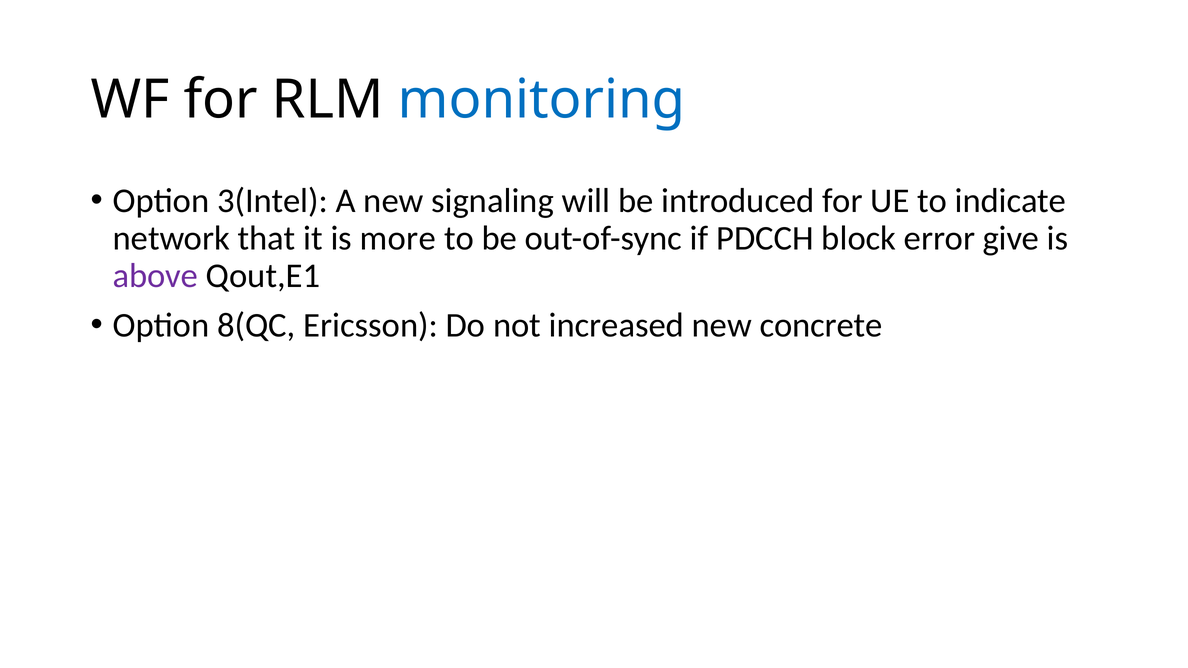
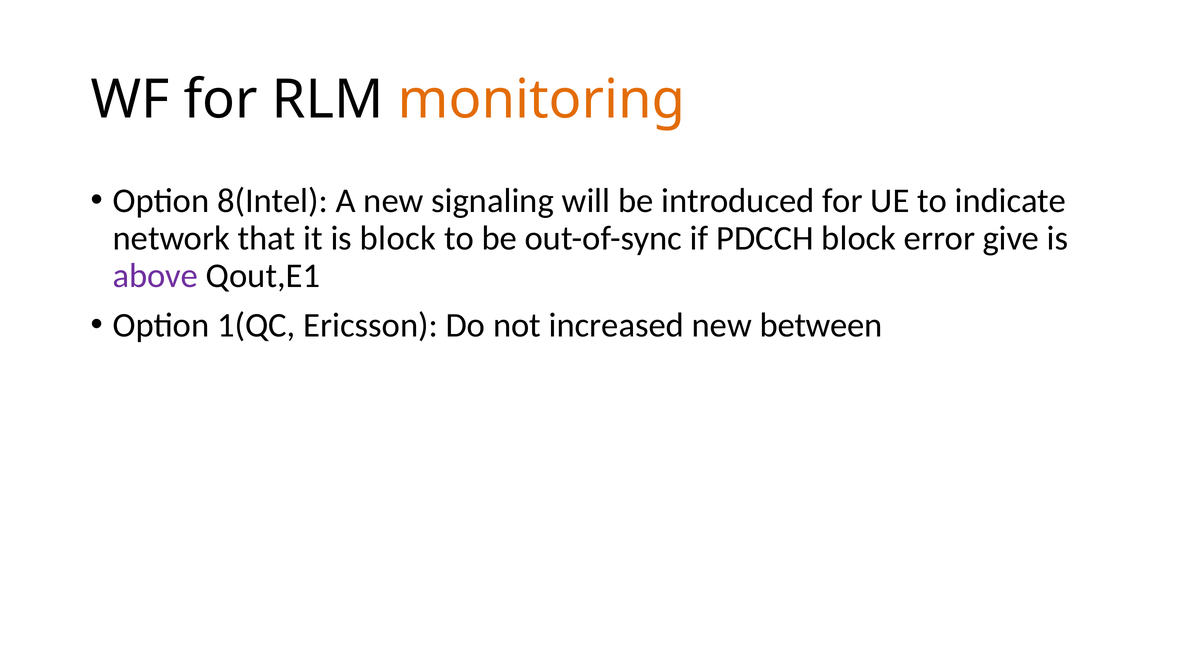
monitoring colour: blue -> orange (542, 100)
3(Intel: 3(Intel -> 8(Intel (273, 201)
is more: more -> block (398, 238)
8(QC: 8(QC -> 1(QC (256, 326)
concrete: concrete -> between (821, 326)
